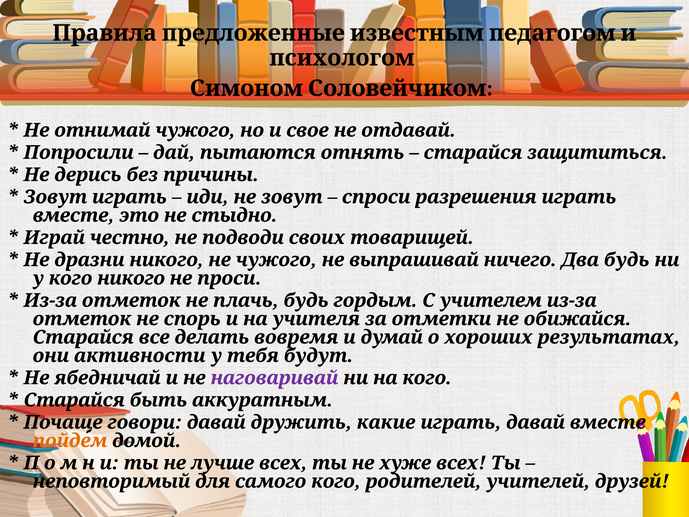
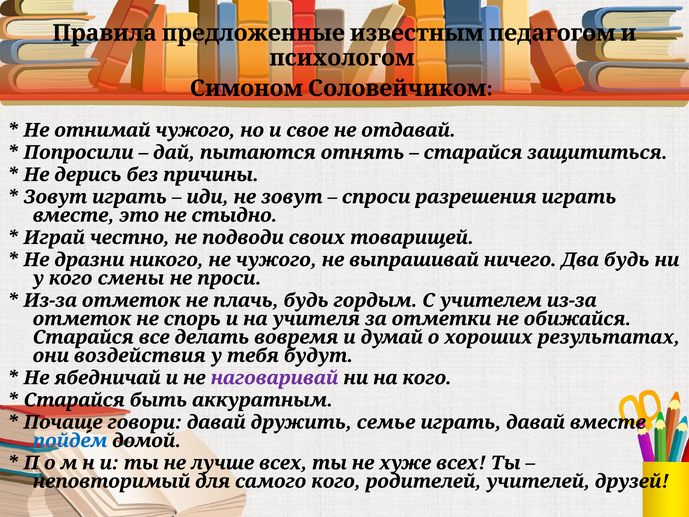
кого никого: никого -> смены (131, 278)
активности: активности -> воздействия (140, 356)
какие: какие -> семье (386, 422)
пойдем colour: orange -> blue (70, 441)
